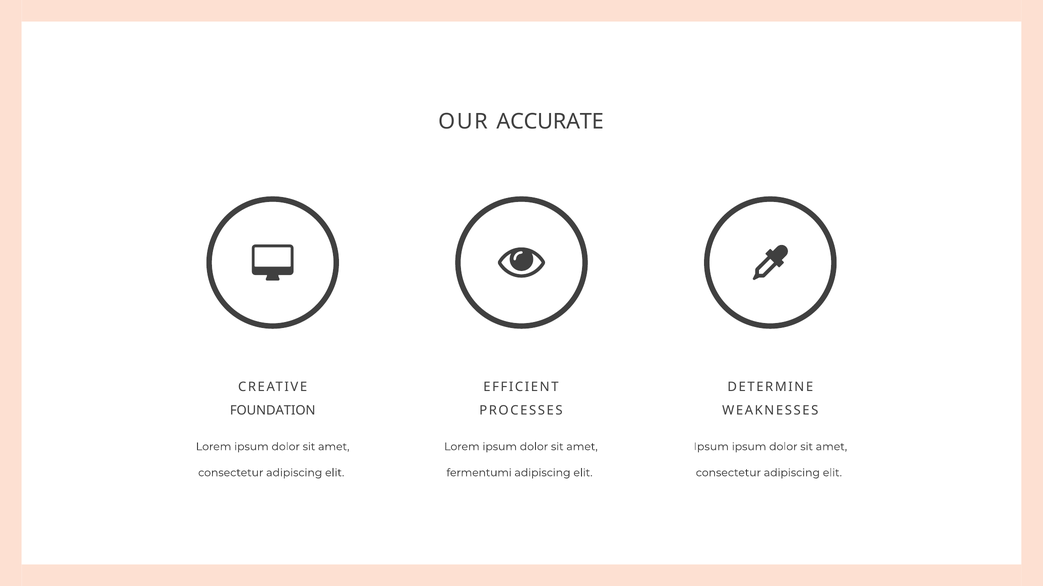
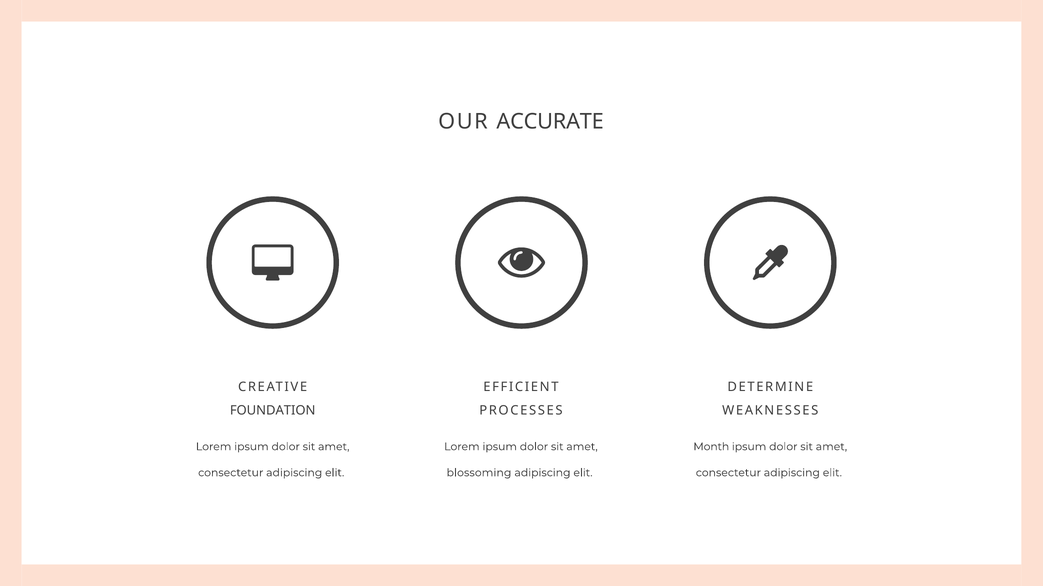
Ipsum: Ipsum -> Month (711, 447)
fermentumi: fermentumi -> blossoming (479, 473)
